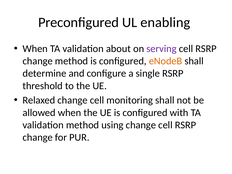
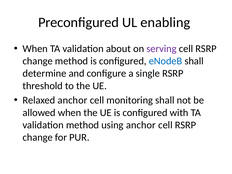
eNodeB colour: orange -> blue (166, 61)
Relaxed change: change -> anchor (72, 100)
using change: change -> anchor (141, 125)
